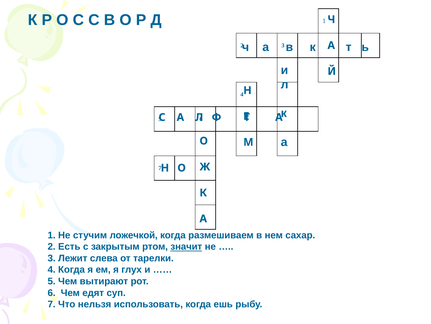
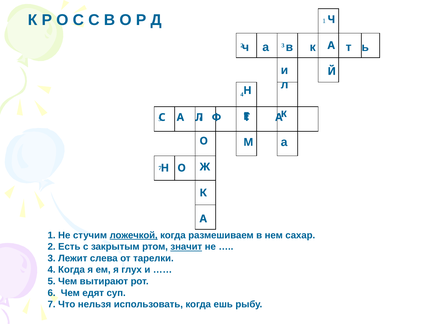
ложечкой underline: none -> present (134, 235)
